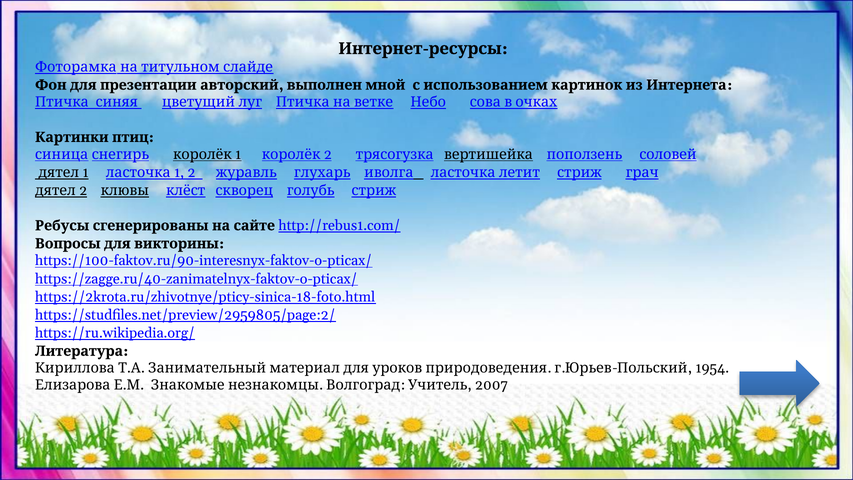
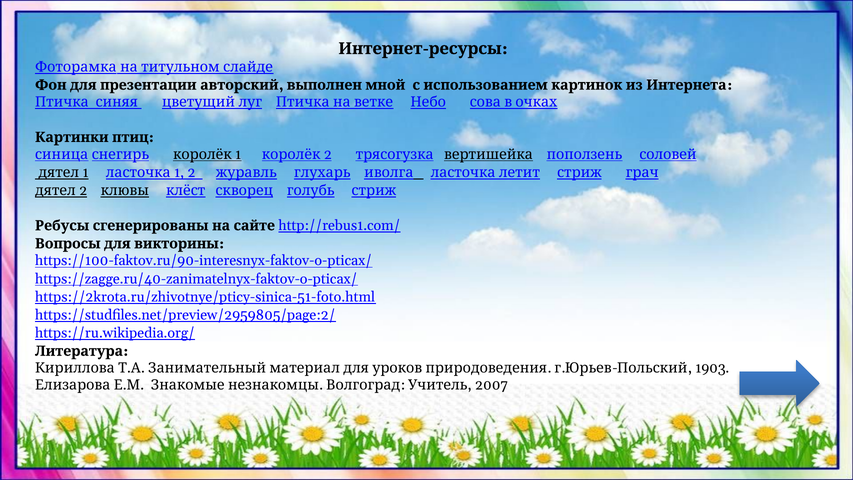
https://2krota.ru/zhivotnye/pticy-sinica-18-foto.html: https://2krota.ru/zhivotnye/pticy-sinica-18-foto.html -> https://2krota.ru/zhivotnye/pticy-sinica-51-foto.html (205, 297)
1954: 1954 -> 1903 (712, 368)
